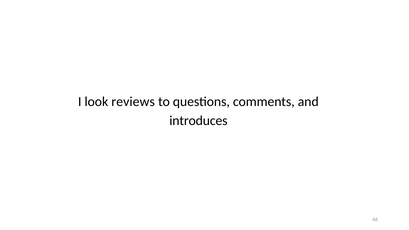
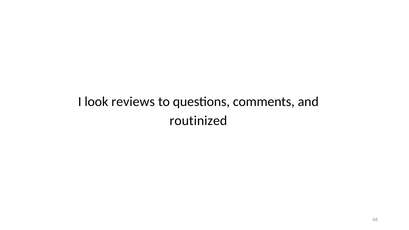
introduces: introduces -> routinized (198, 121)
